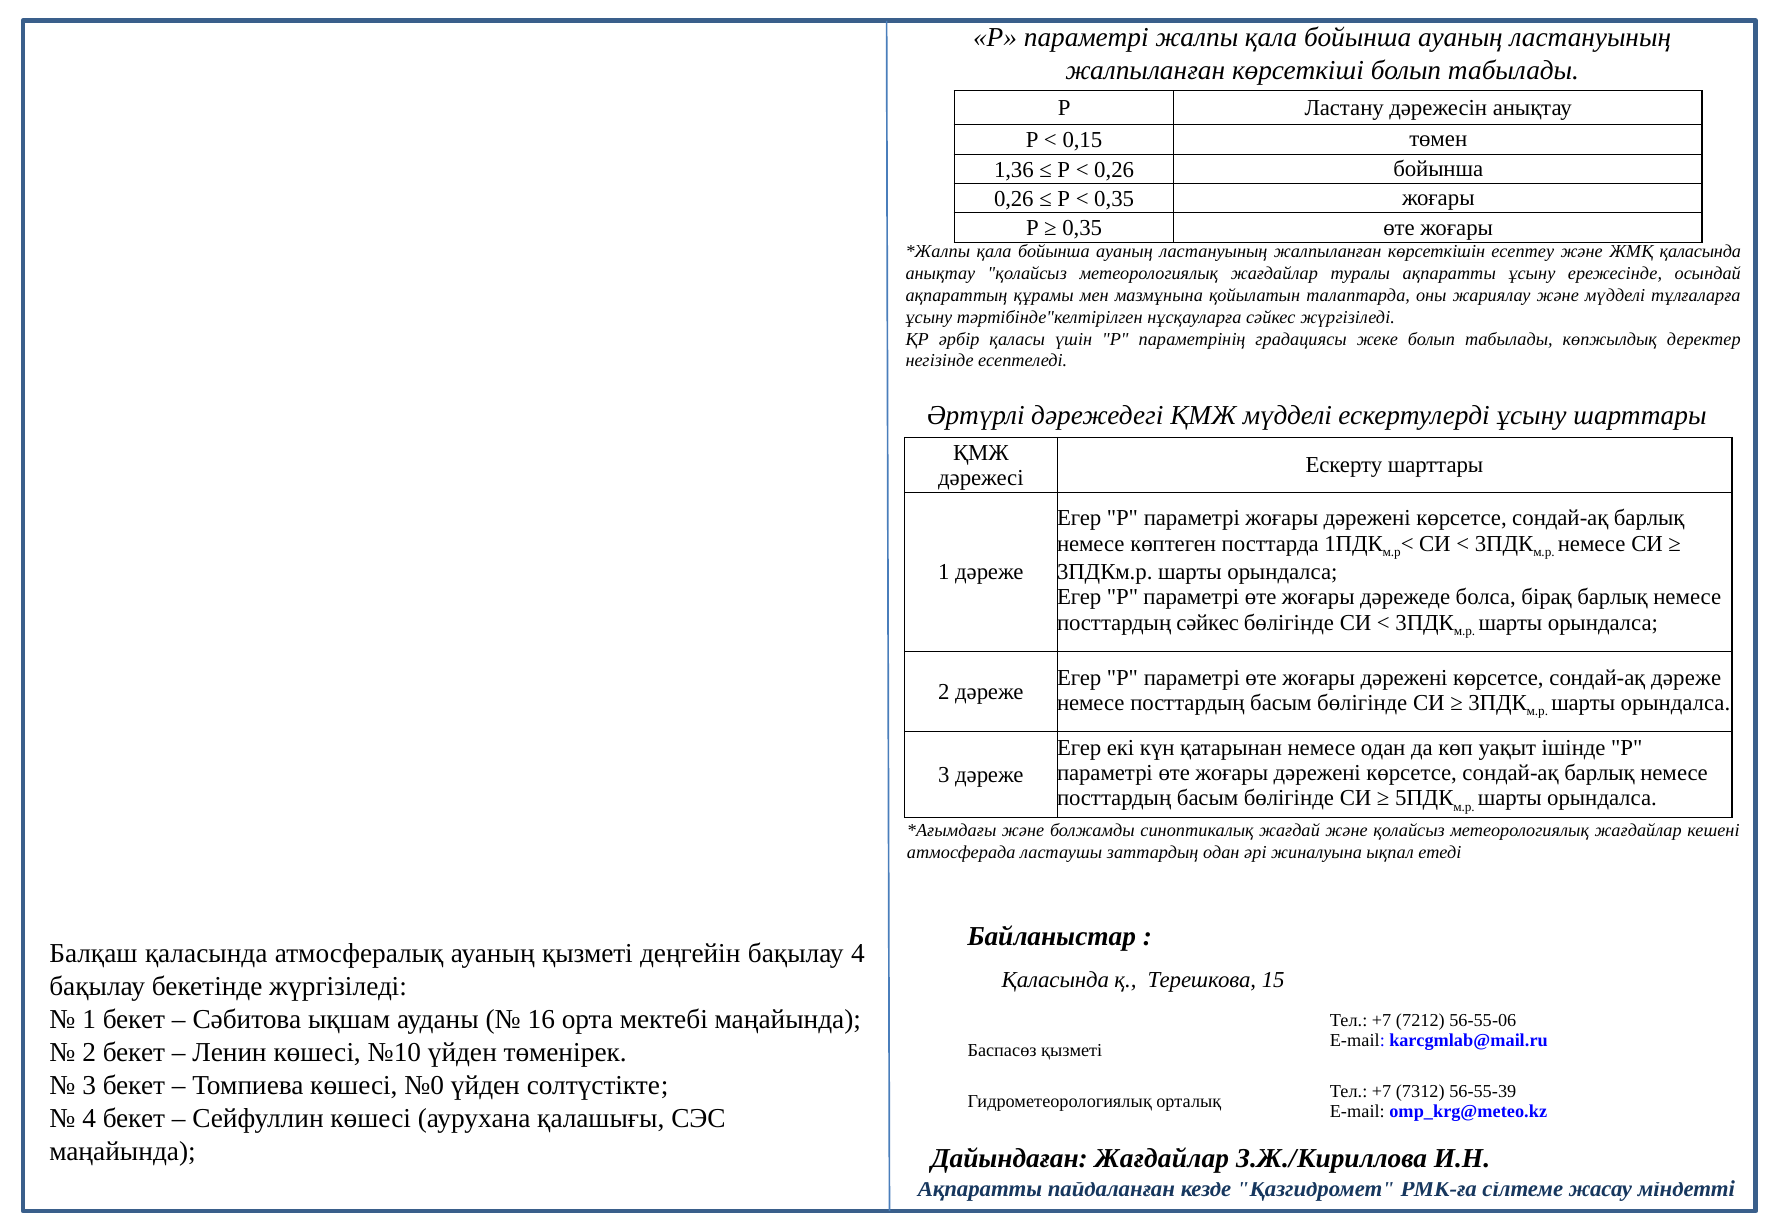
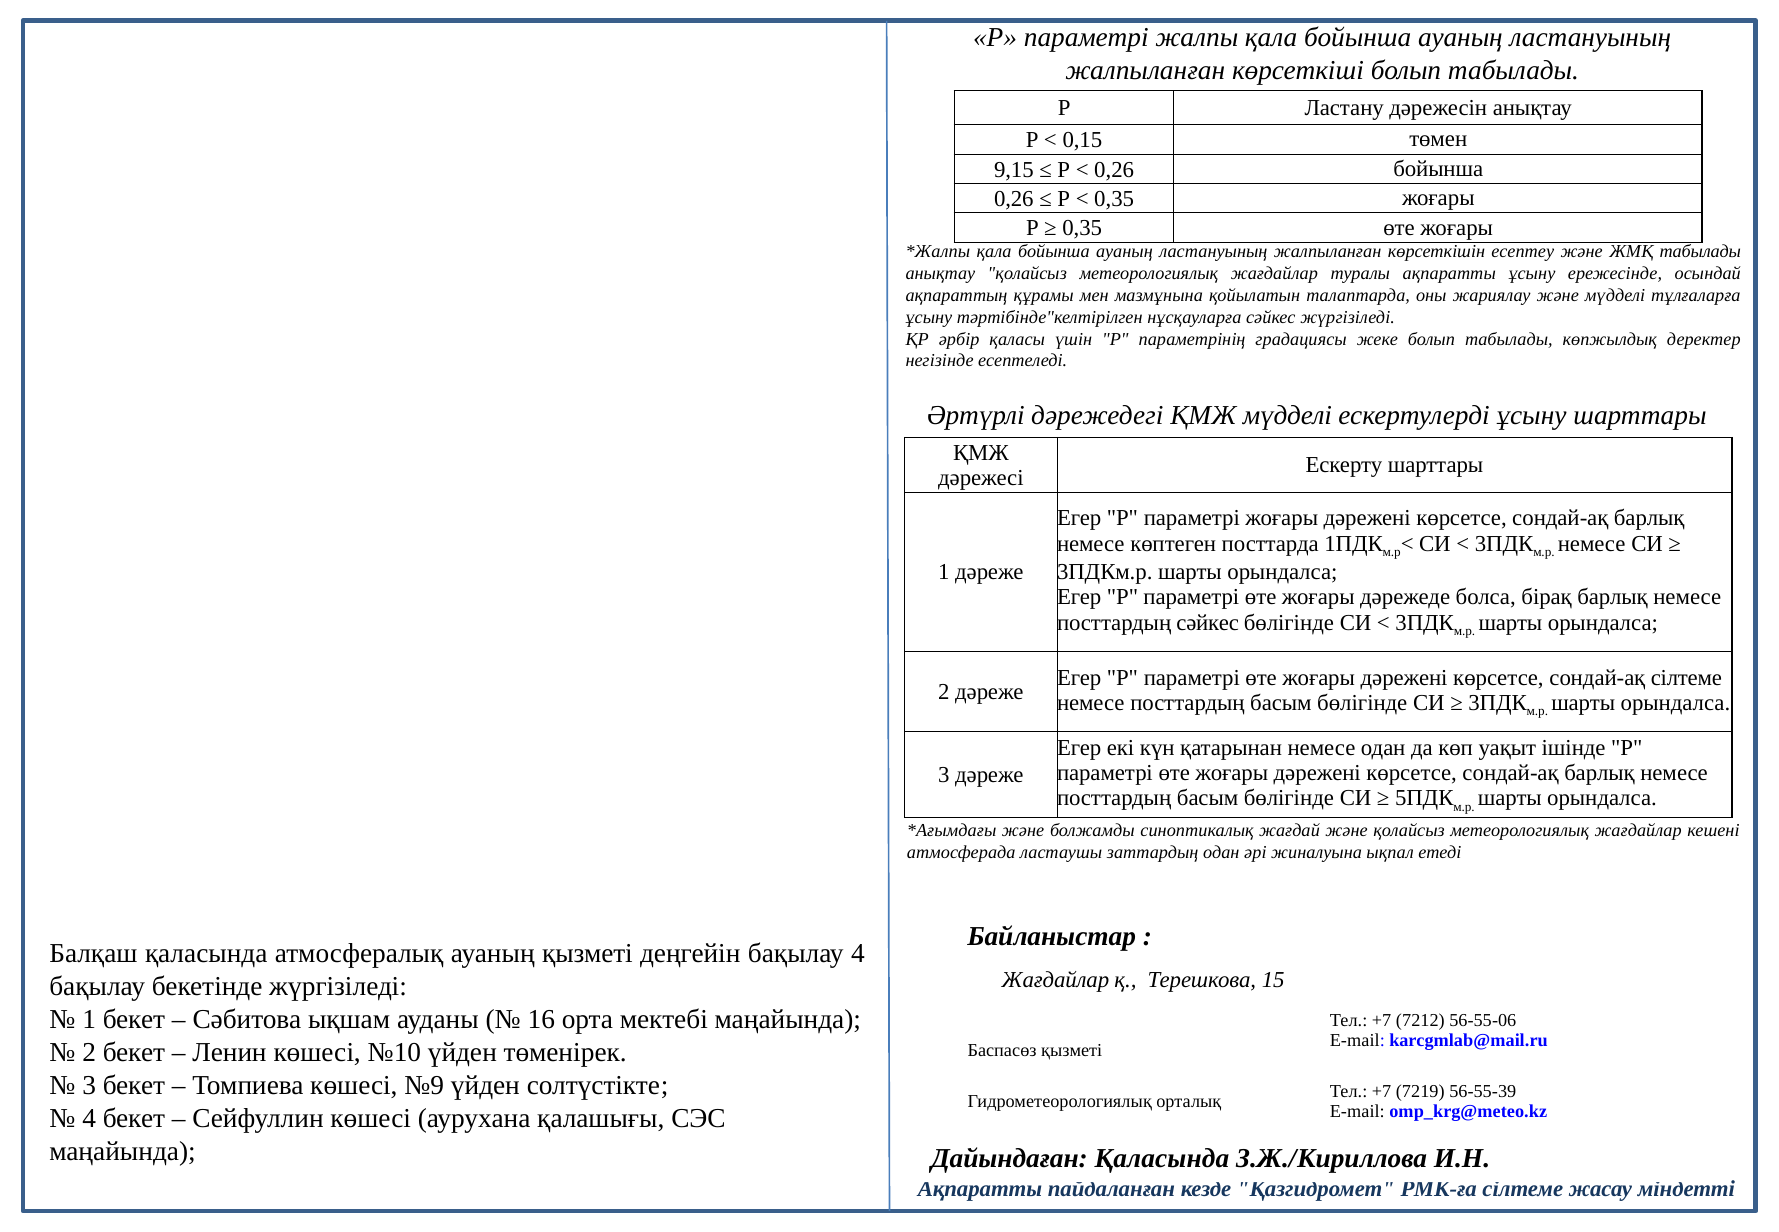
1,36: 1,36 -> 9,15 (1014, 170)
ЖМҚ қаласында: қаласында -> табылады (1700, 252)
сондай-ақ дәреже: дәреже -> сілтеме (1686, 677)
Қаласында: Қаласында -> Жағдайлар (1055, 979)
№0: №0 -> №9 (424, 1085)
7312: 7312 -> 7219 (1420, 1091)
Дайындаған Жағдайлар: Жағдайлар -> Қаласында (1162, 1158)
